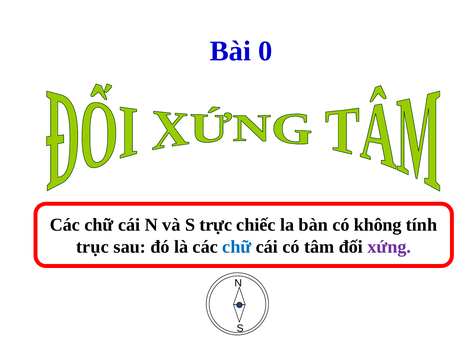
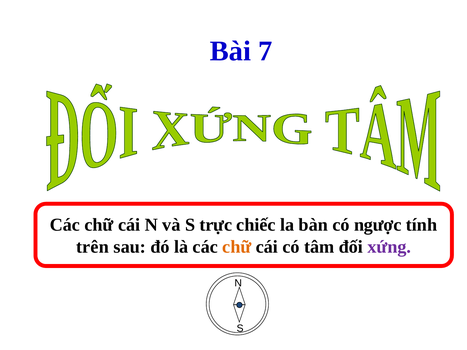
0: 0 -> 7 (265, 51)
không: không -> ngược (378, 225)
trục: trục -> trên (92, 247)
chữ colour: blue -> orange (237, 247)
